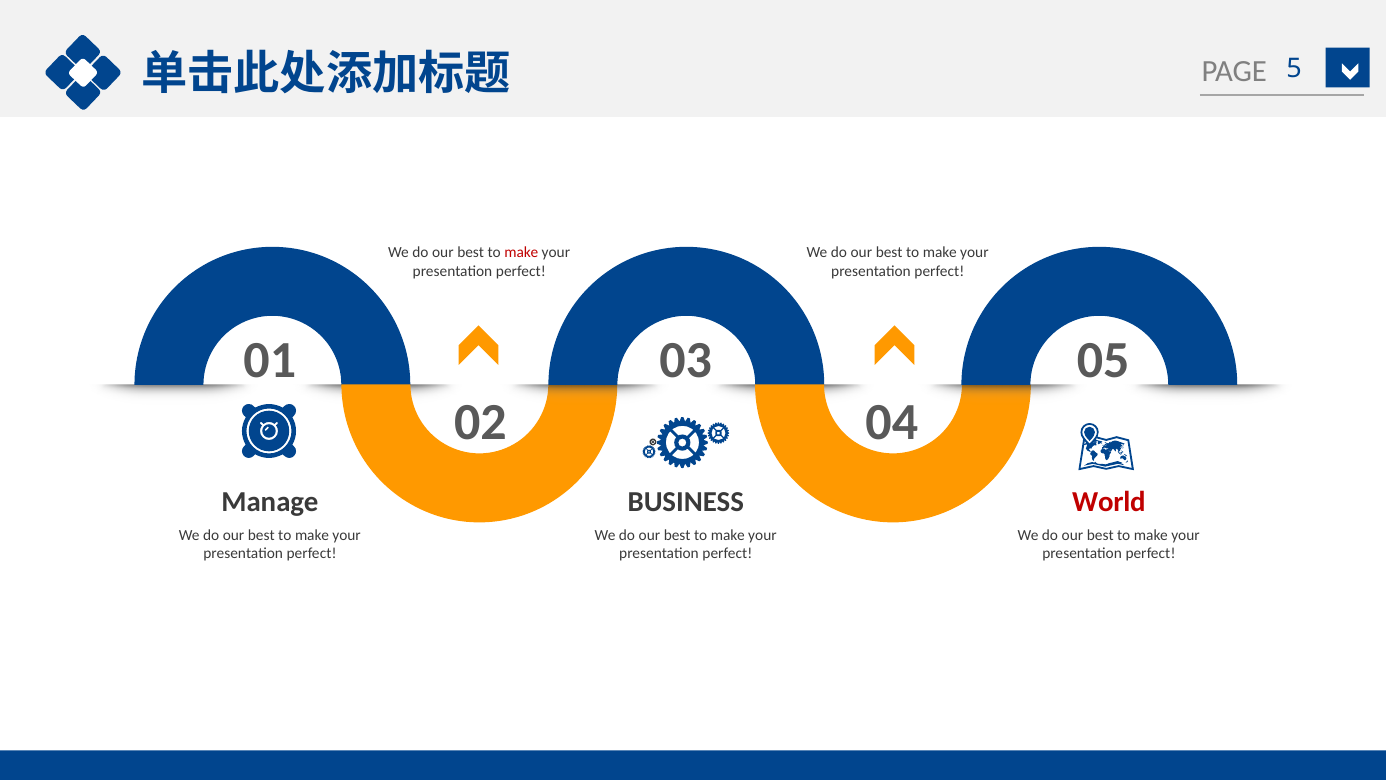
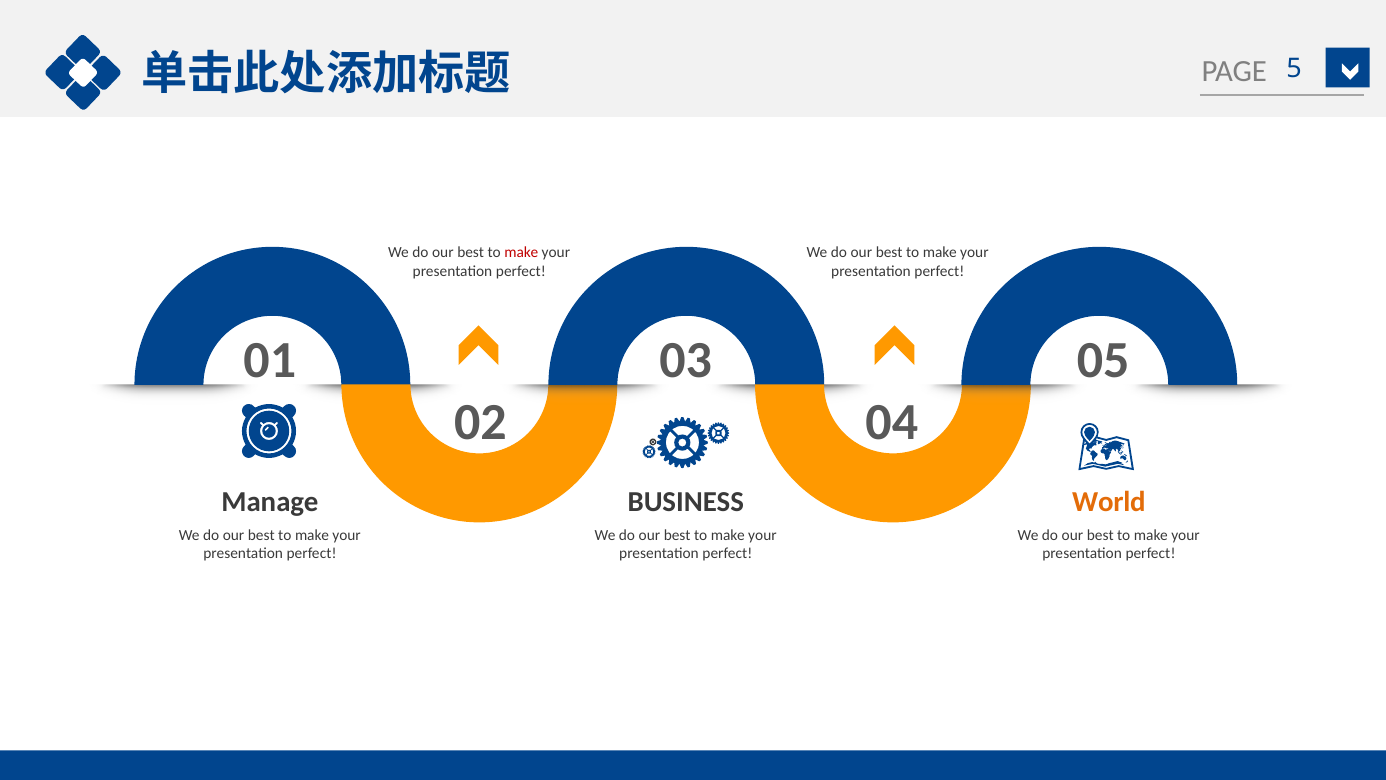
World colour: red -> orange (1109, 502)
